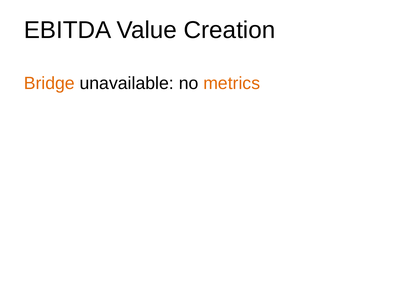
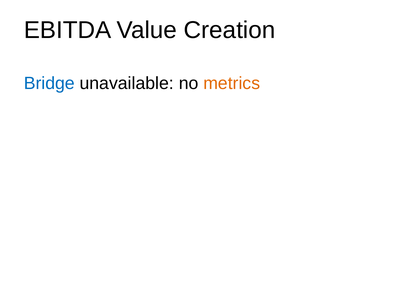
Bridge colour: orange -> blue (49, 83)
